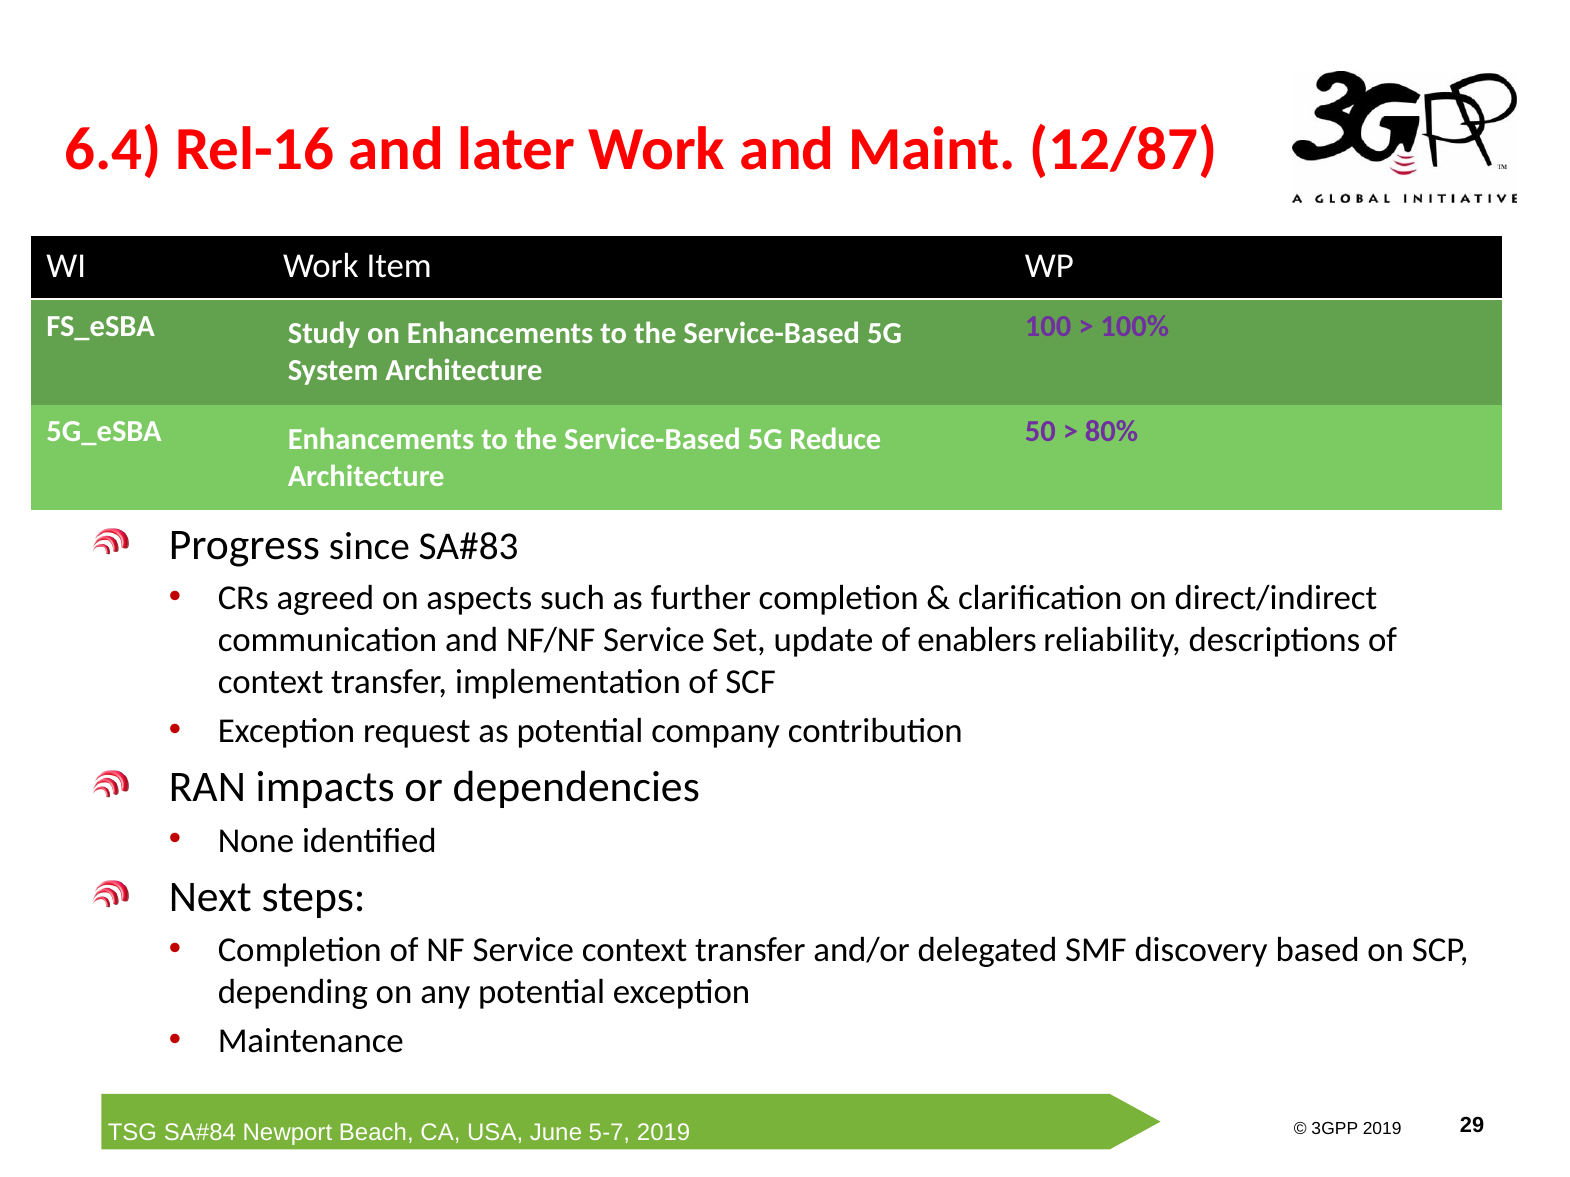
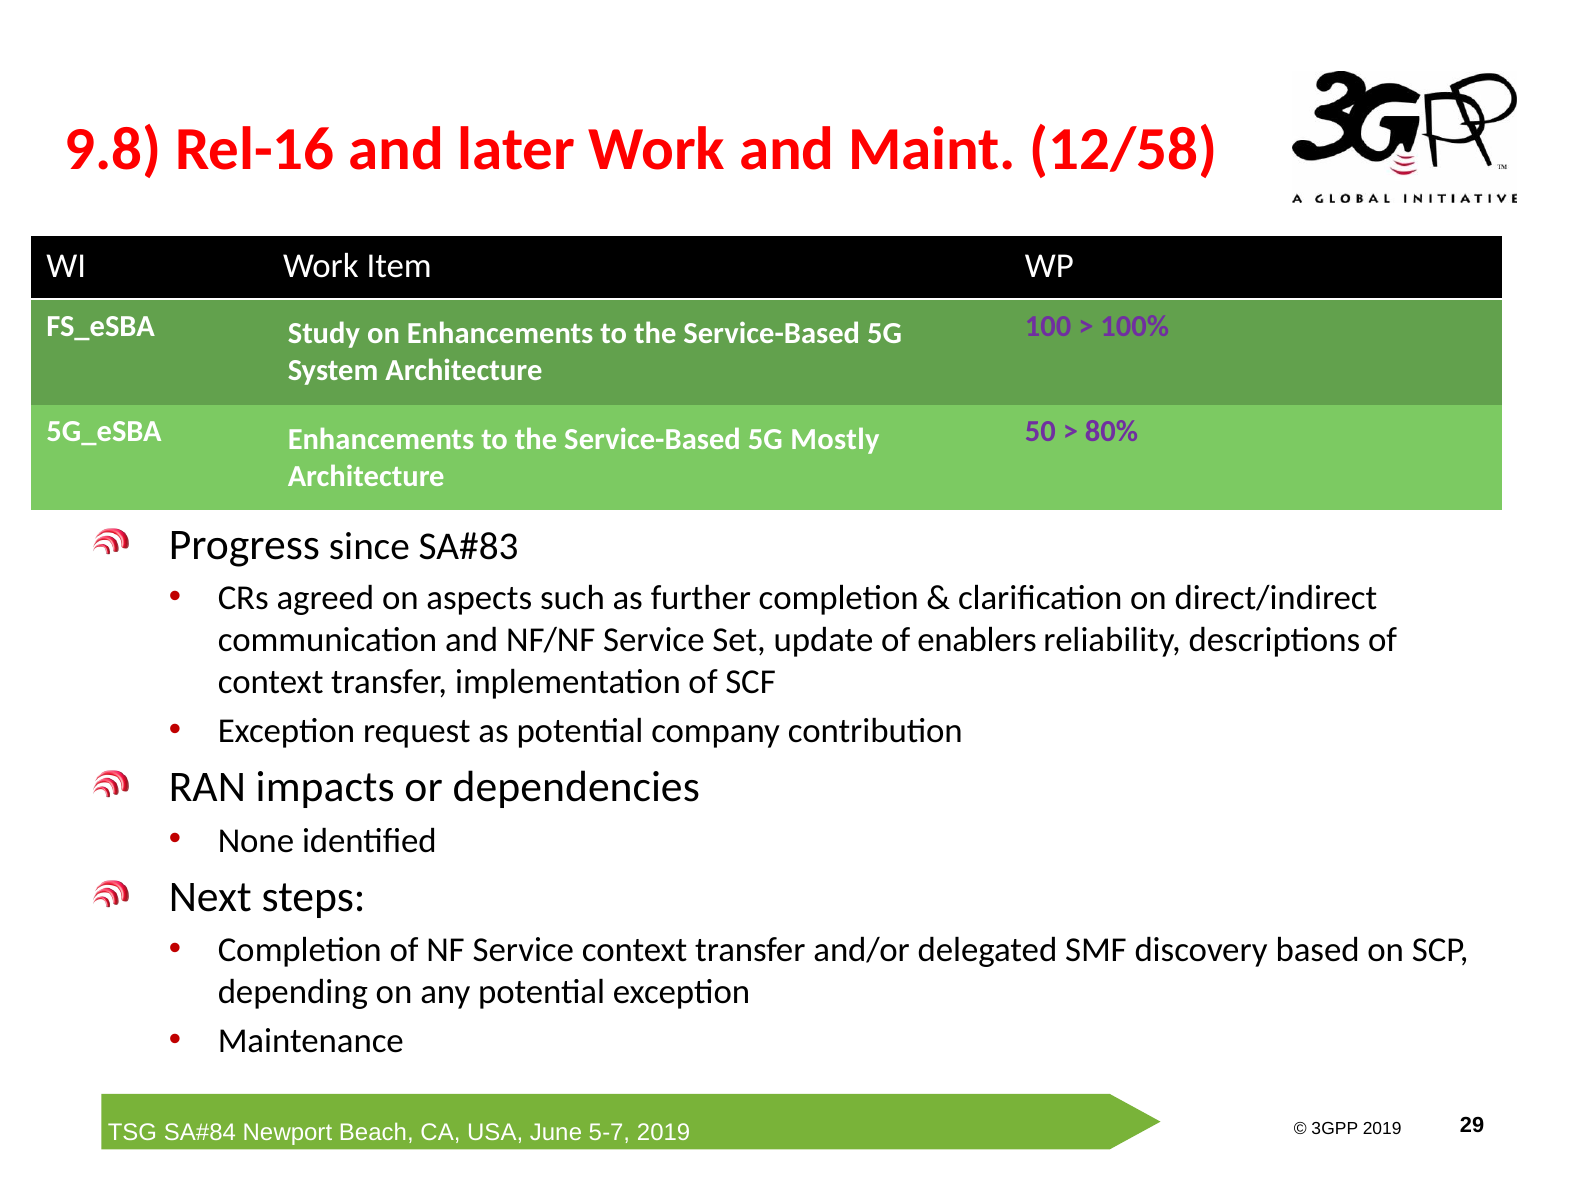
6.4: 6.4 -> 9.8 (113, 150)
12/87: 12/87 -> 12/58 (1124, 150)
Reduce: Reduce -> Mostly (835, 439)
